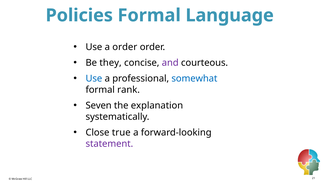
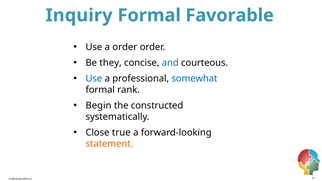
Policies: Policies -> Inquiry (79, 15)
Language: Language -> Favorable (230, 15)
and colour: purple -> blue (170, 63)
Seven: Seven -> Begin (99, 106)
explanation: explanation -> constructed (157, 106)
statement colour: purple -> orange (109, 144)
